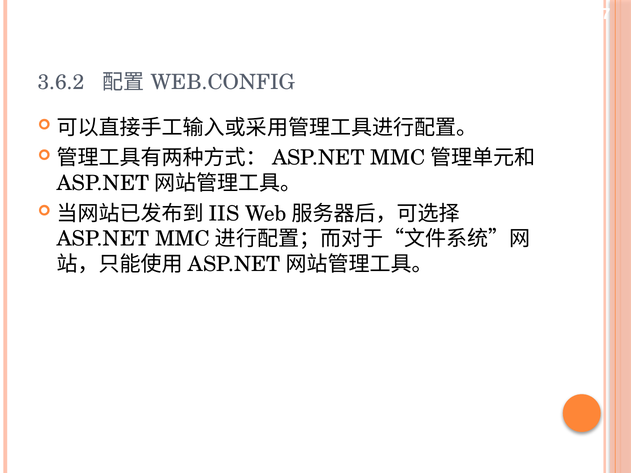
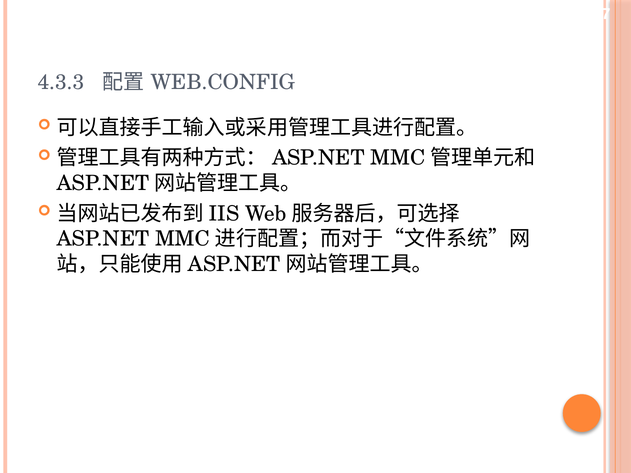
3.6.2: 3.6.2 -> 4.3.3 (61, 82)
